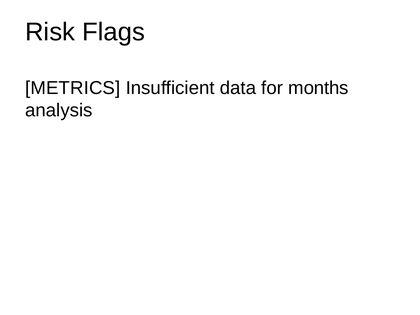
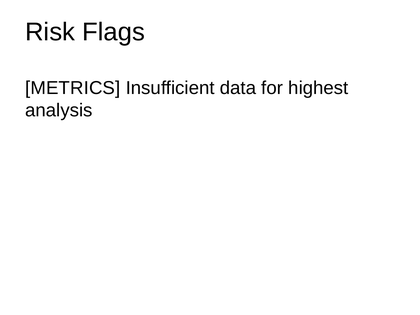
months: months -> highest (318, 88)
